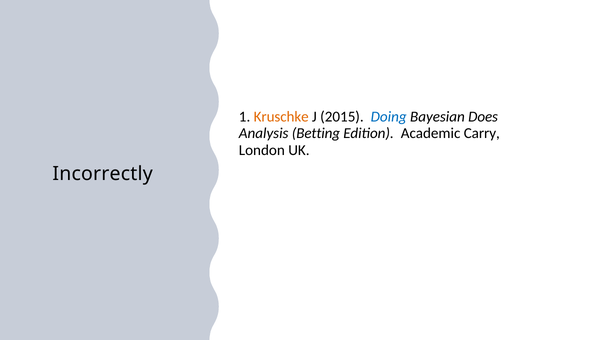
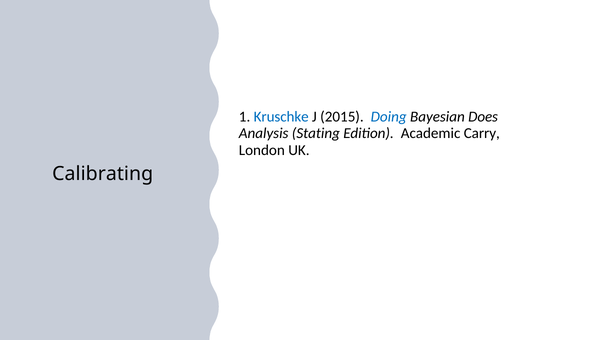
Kruschke colour: orange -> blue (281, 117)
Betting: Betting -> Stating (316, 133)
Incorrectly: Incorrectly -> Calibrating (103, 174)
